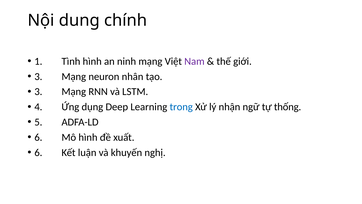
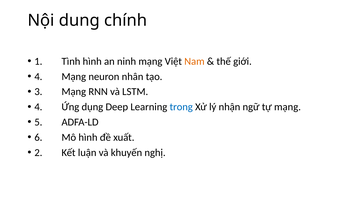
Nam colour: purple -> orange (194, 61)
3: 3 -> 4 (38, 76)
tự thống: thống -> mạng (287, 107)
6: 6 -> 2 (38, 152)
